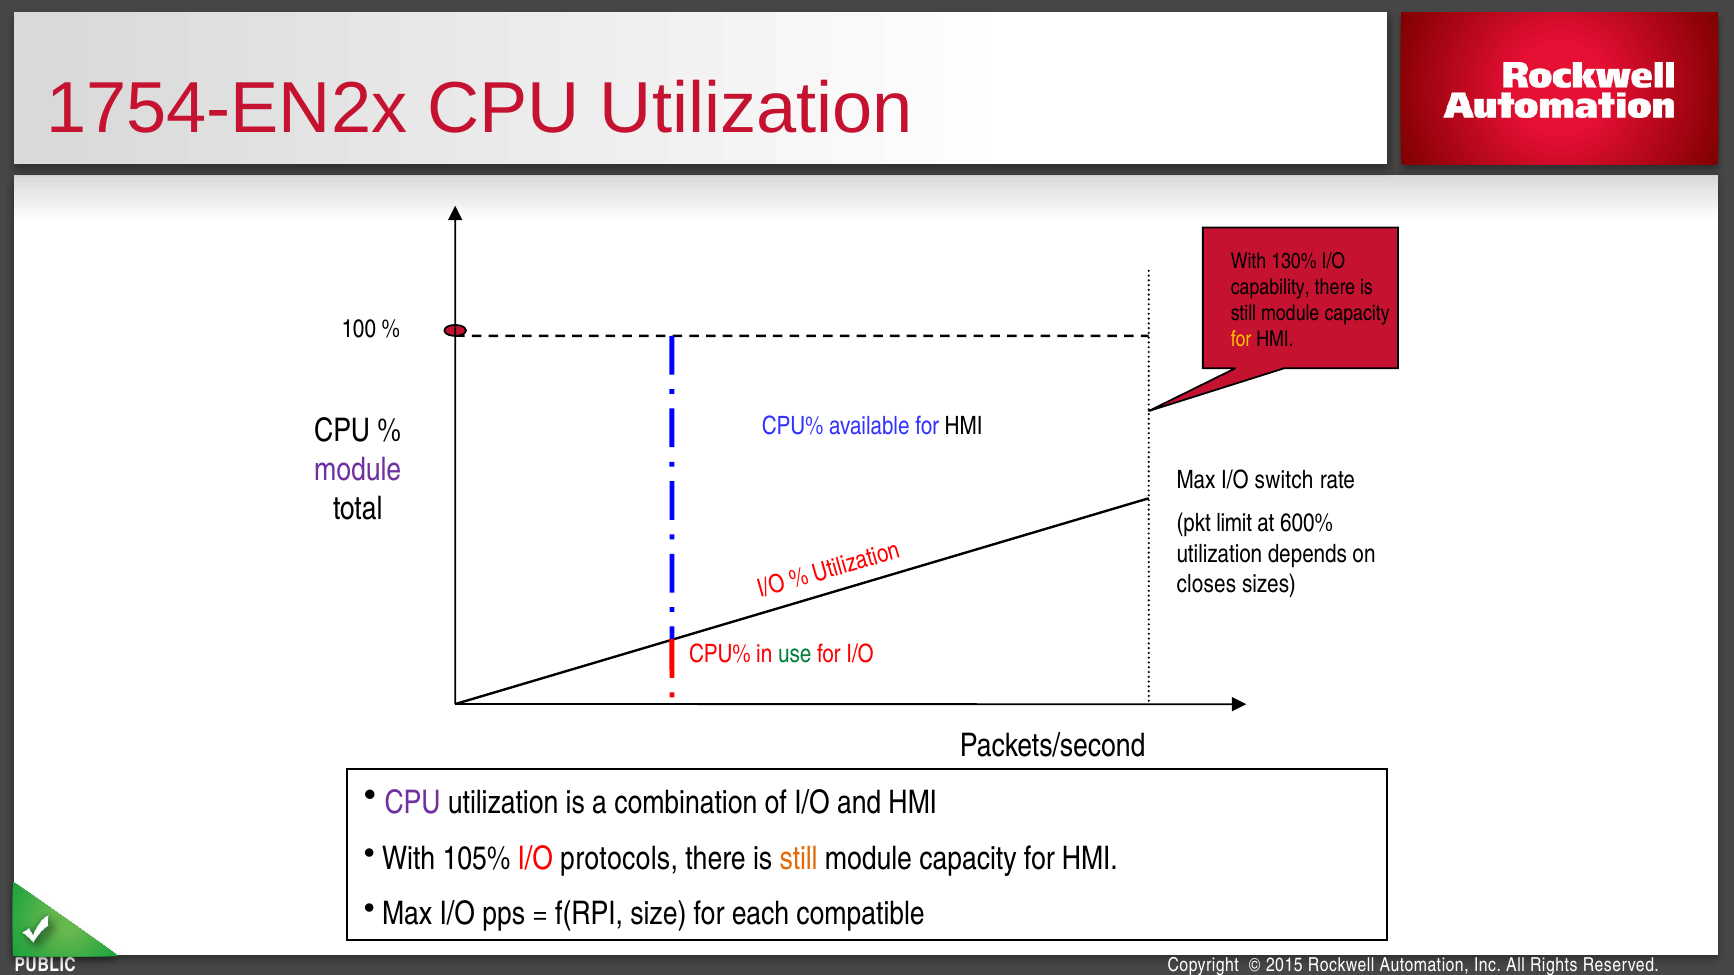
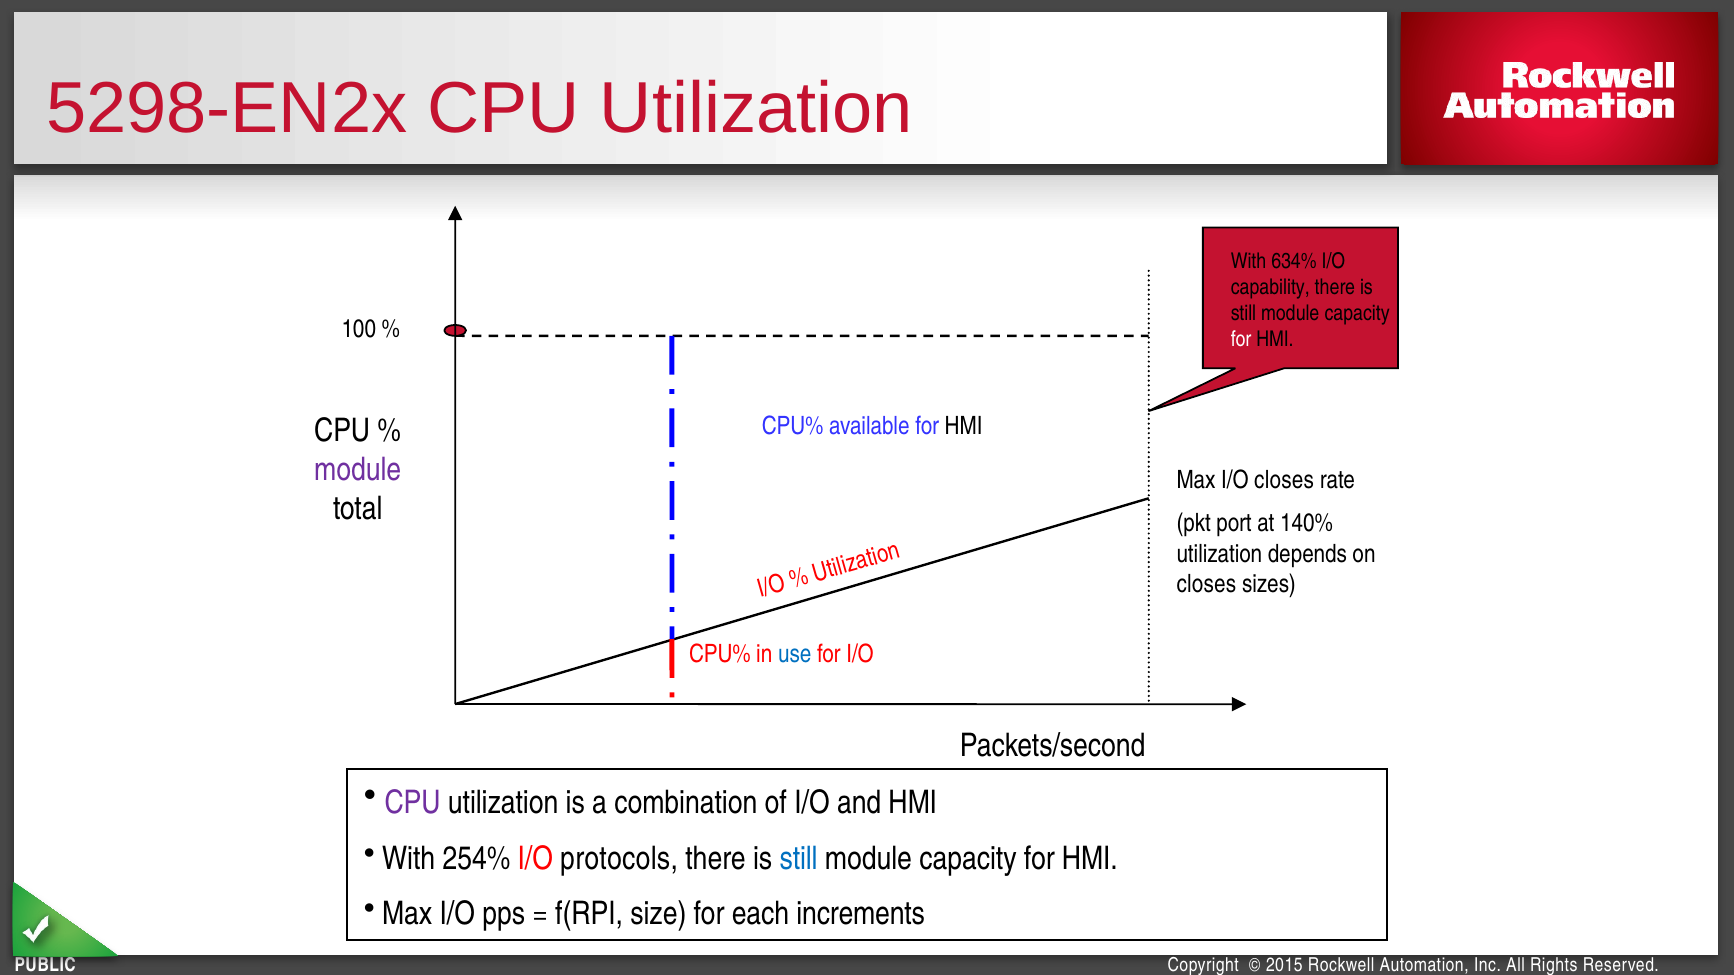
1754-EN2x: 1754-EN2x -> 5298-EN2x (227, 109)
130%: 130% -> 634% (1294, 261)
for colour: yellow -> white (1241, 340)
I/O switch: switch -> closes (1284, 481)
limit: limit -> port (1234, 524)
600%: 600% -> 140% (1307, 524)
use colour: green -> blue (795, 654)
105%: 105% -> 254% (477, 859)
still colour: orange -> blue (799, 859)
compatible: compatible -> increments (861, 915)
